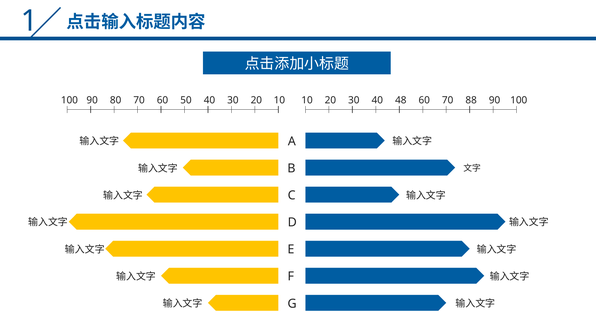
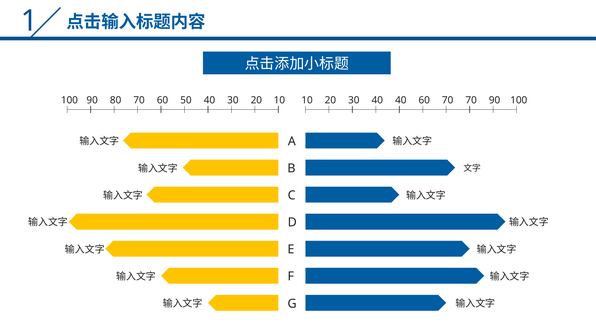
40 48: 48 -> 40 (401, 100)
70 88: 88 -> 70 (471, 100)
